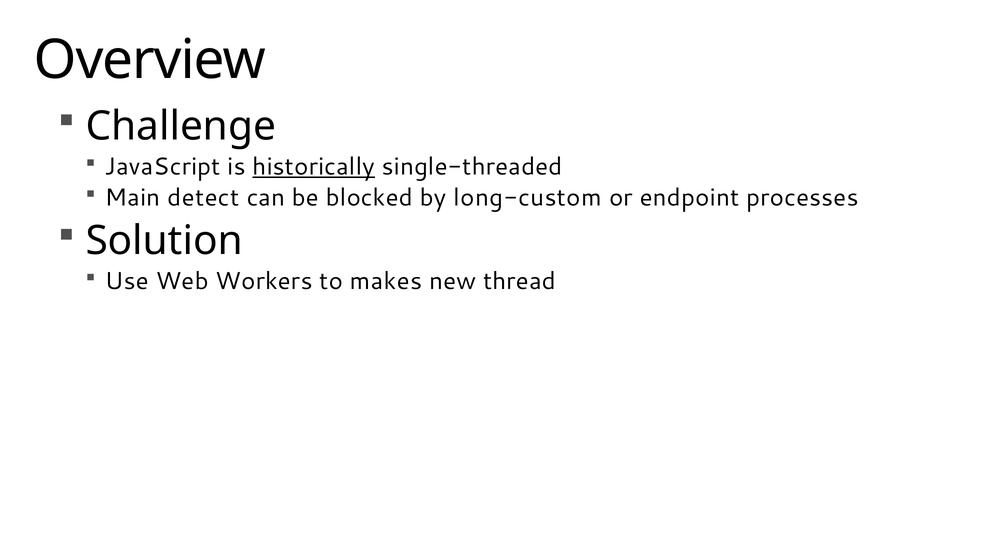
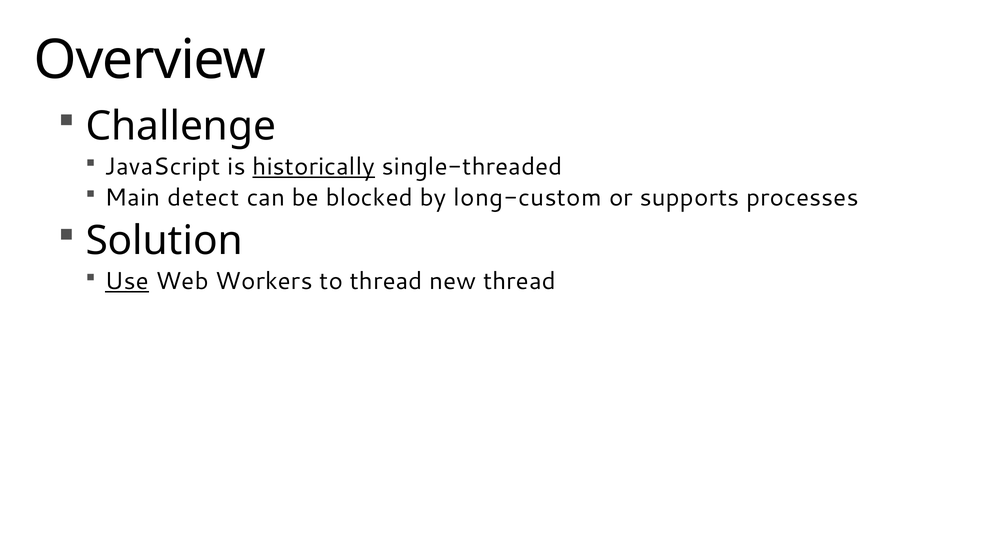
endpoint: endpoint -> supports (690, 198)
Use underline: none -> present (127, 281)
to makes: makes -> thread (386, 281)
